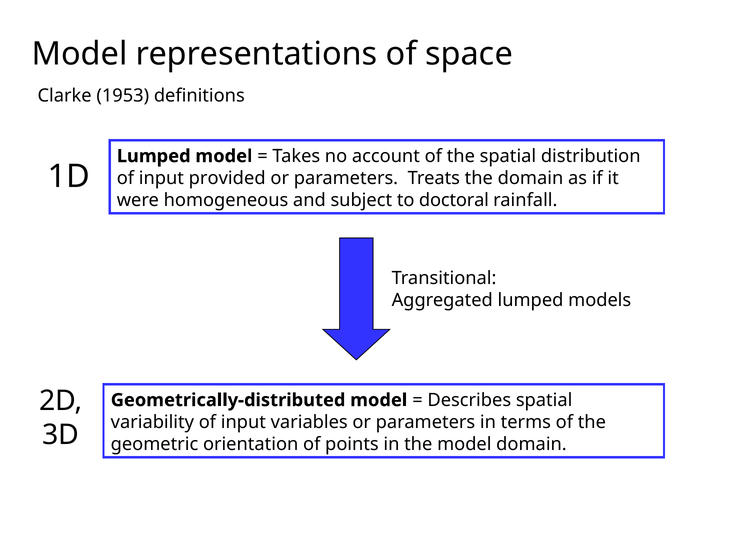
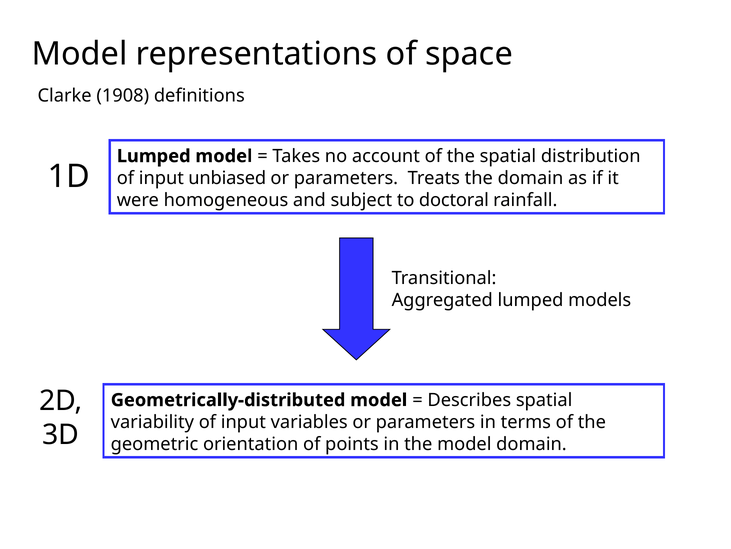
1953: 1953 -> 1908 (123, 96)
provided: provided -> unbiased (227, 178)
